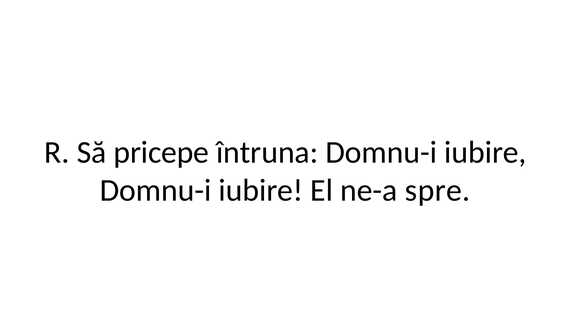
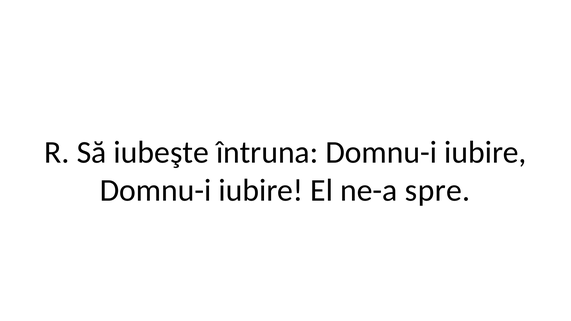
pricepe: pricepe -> iubeşte (161, 152)
